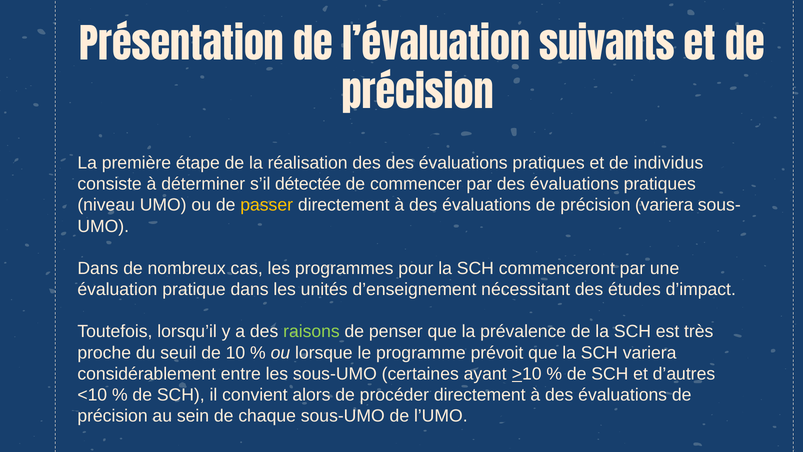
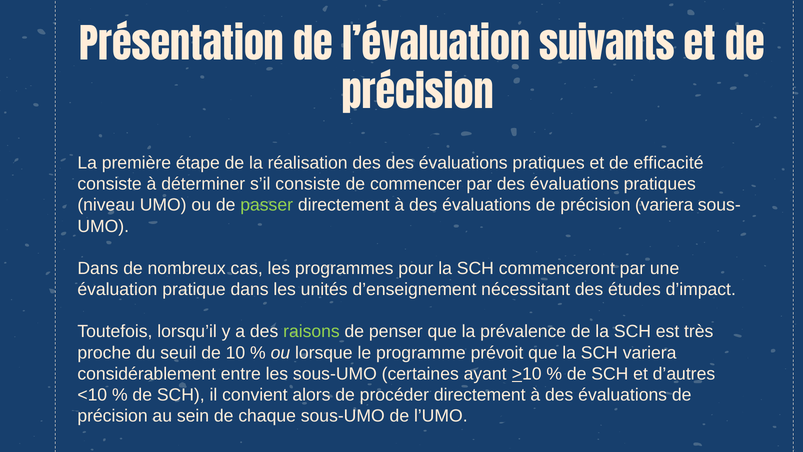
individus: individus -> efficacité (669, 163)
s’il détectée: détectée -> consiste (308, 184)
passer colour: yellow -> light green (267, 205)
